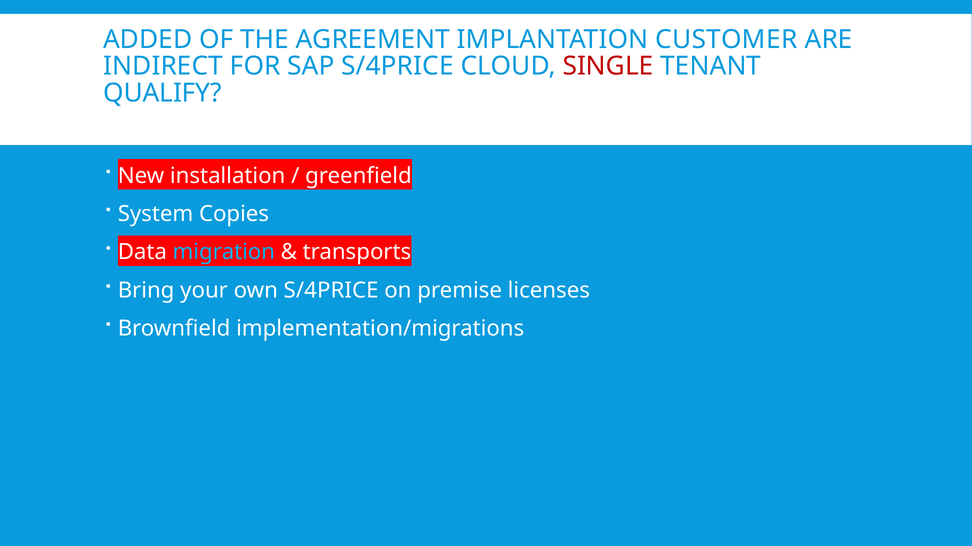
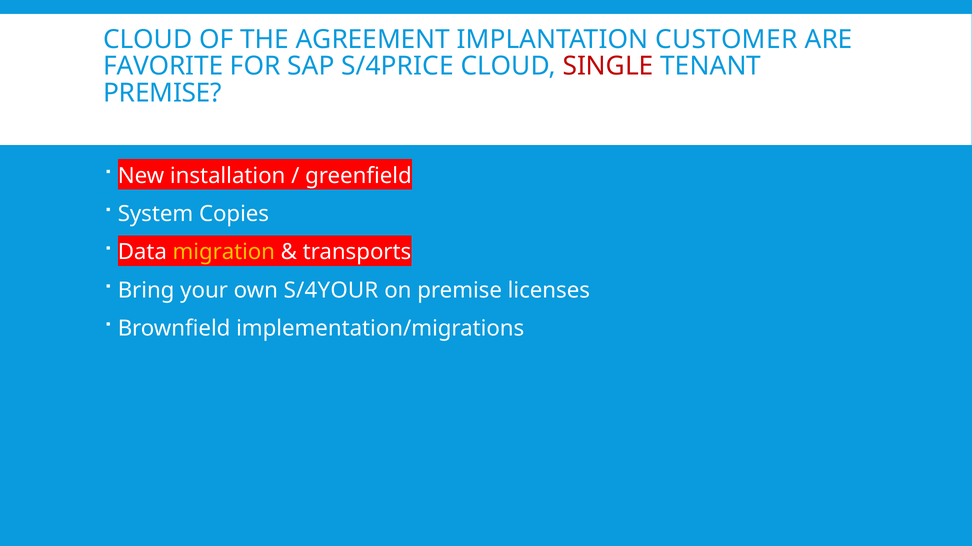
ADDED: ADDED -> CLOUD (148, 40)
INDIRECT: INDIRECT -> FAVORITE (163, 66)
QUALIFY: QUALIFY -> PREMISE (162, 93)
migration colour: light blue -> yellow (224, 252)
own S/4PRICE: S/4PRICE -> S/4YOUR (331, 291)
